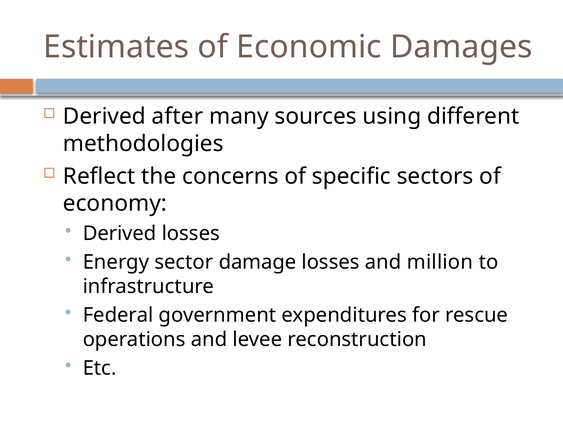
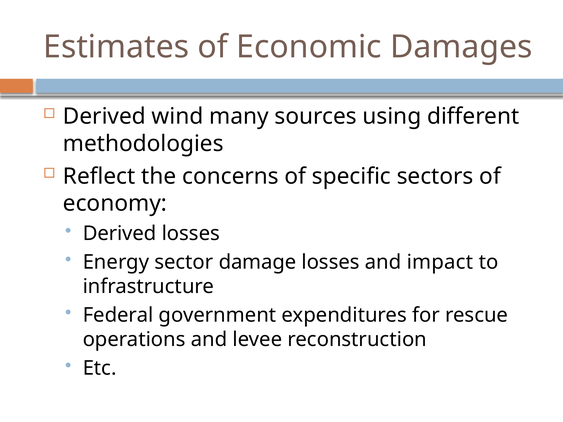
after: after -> wind (177, 116)
million: million -> impact (440, 262)
